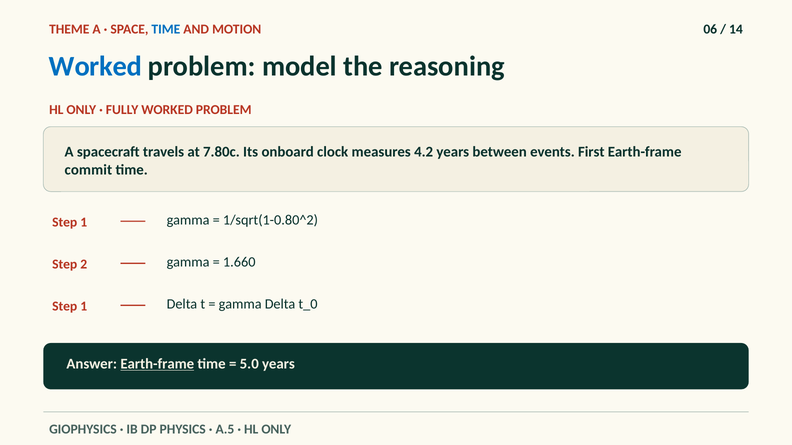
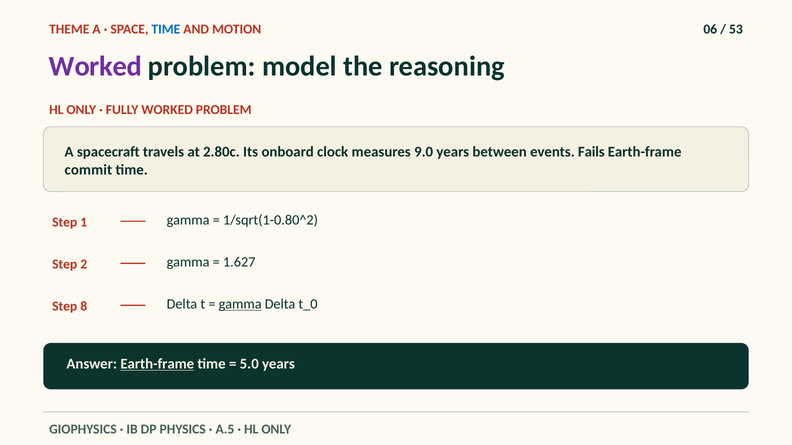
14: 14 -> 53 (736, 29)
Worked colour: blue -> purple (95, 67)
7.80c: 7.80c -> 2.80c (221, 152)
4.2: 4.2 -> 9.0 (424, 152)
First: First -> Fails (591, 152)
1.660: 1.660 -> 1.627 (239, 262)
1: 1 -> 8 (84, 307)
gamma underline: none -> present (240, 304)
